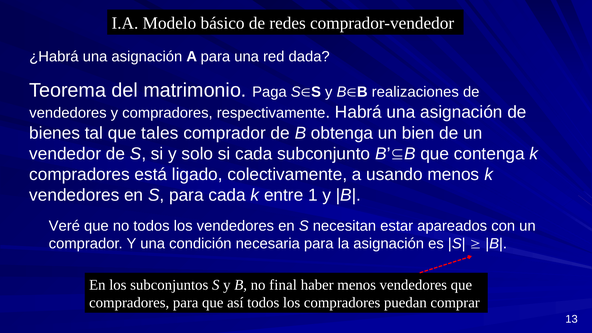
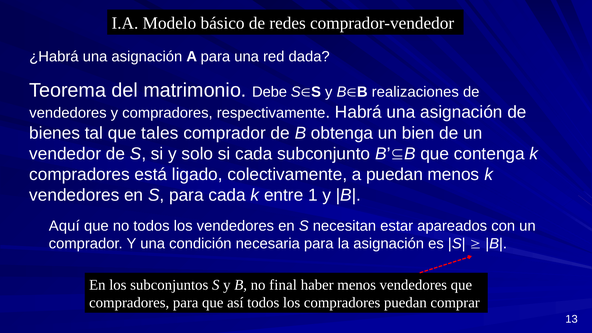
Paga: Paga -> Debe (270, 92)
a usando: usando -> puedan (395, 174)
Veré: Veré -> Aquí (64, 226)
